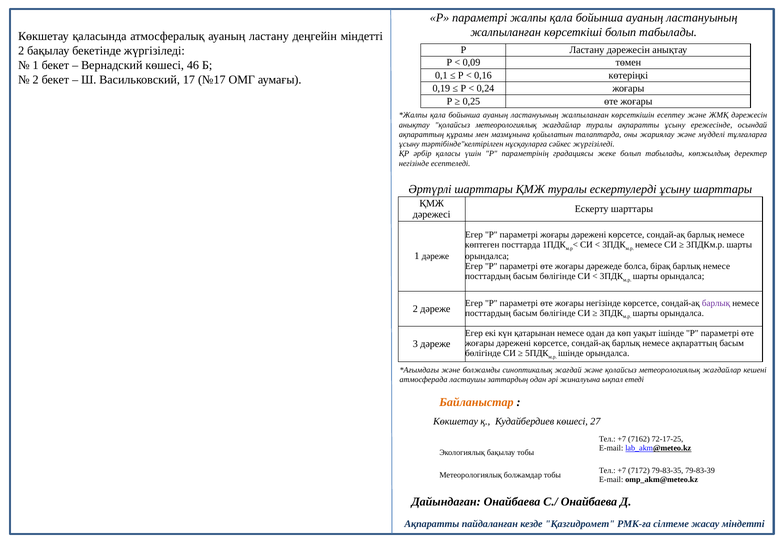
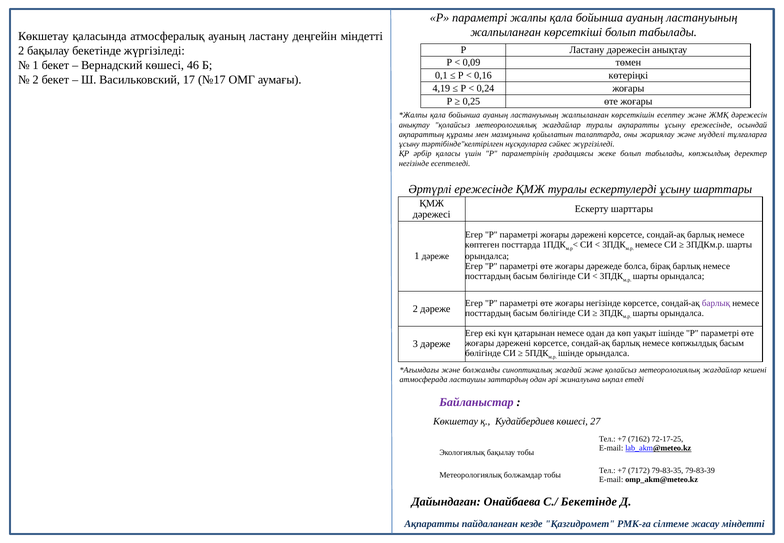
0,19: 0,19 -> 4,19 (441, 88)
Әртүрлі шарттары: шарттары -> ережесінде (484, 189)
немесе ақпараттың: ақпараттың -> көпжылдық (694, 343)
Байланыстар colour: orange -> purple (476, 402)
С./ Онайбаева: Онайбаева -> Бекетінде (589, 502)
